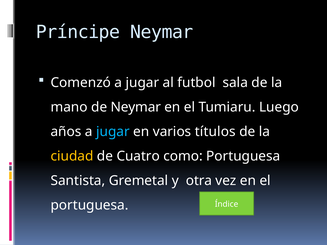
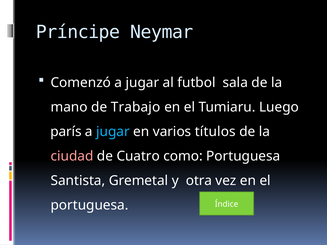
de Neymar: Neymar -> Trabajo (136, 107)
años: años -> parís (66, 132)
ciudad colour: yellow -> pink (72, 156)
